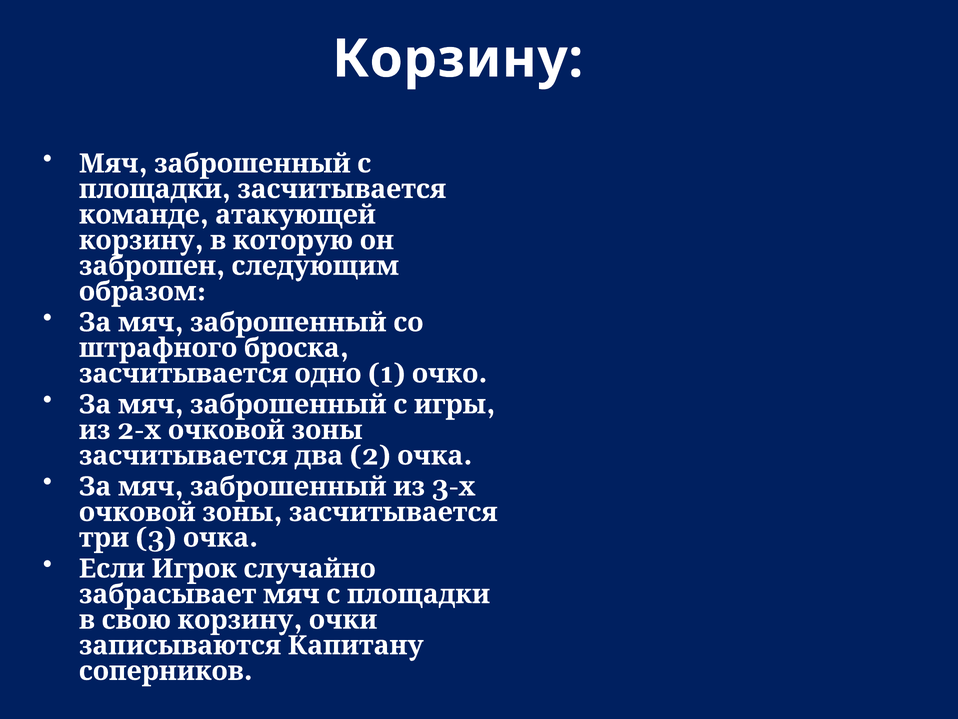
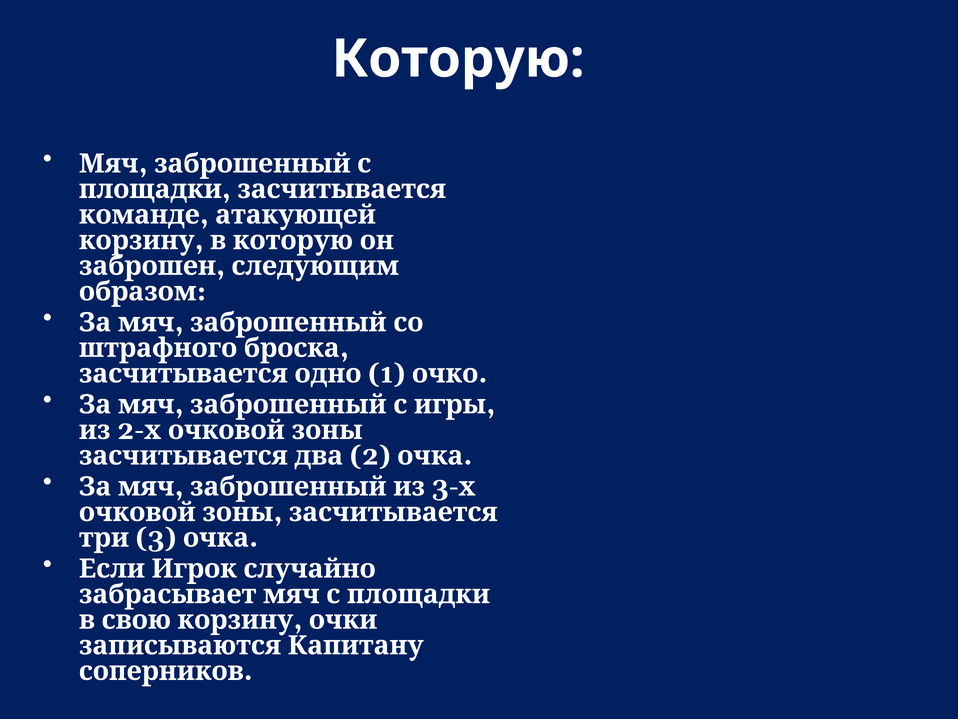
Корзину: Корзину -> Которую (458, 59)
